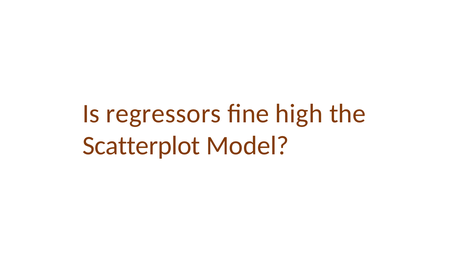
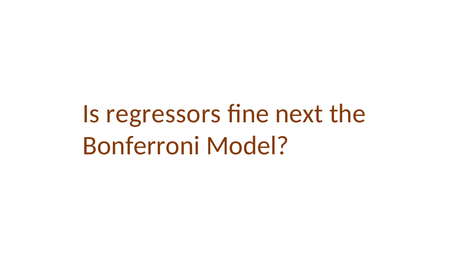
high: high -> next (299, 113)
Scatterplot: Scatterplot -> Bonferroni (141, 146)
